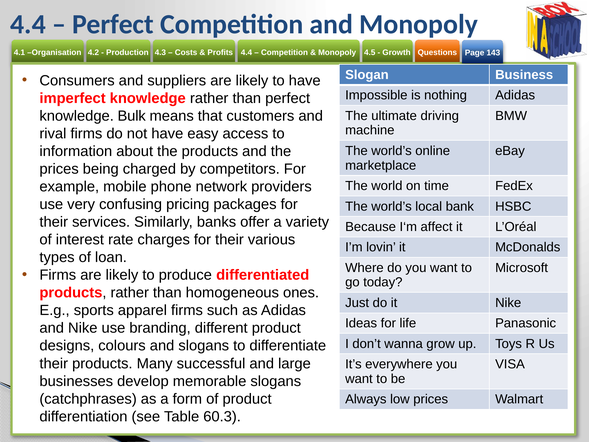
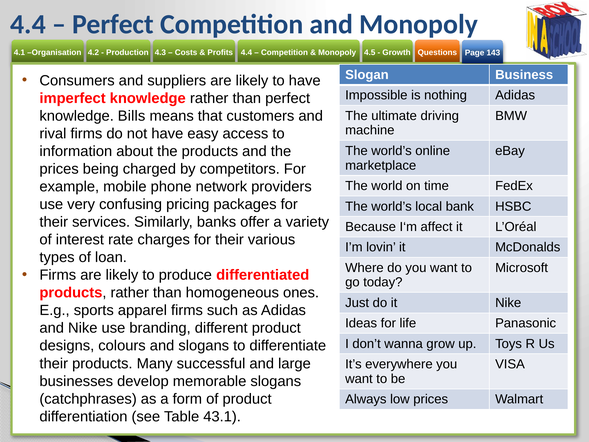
Bulk: Bulk -> Bills (132, 116)
60.3: 60.3 -> 43.1 (222, 416)
